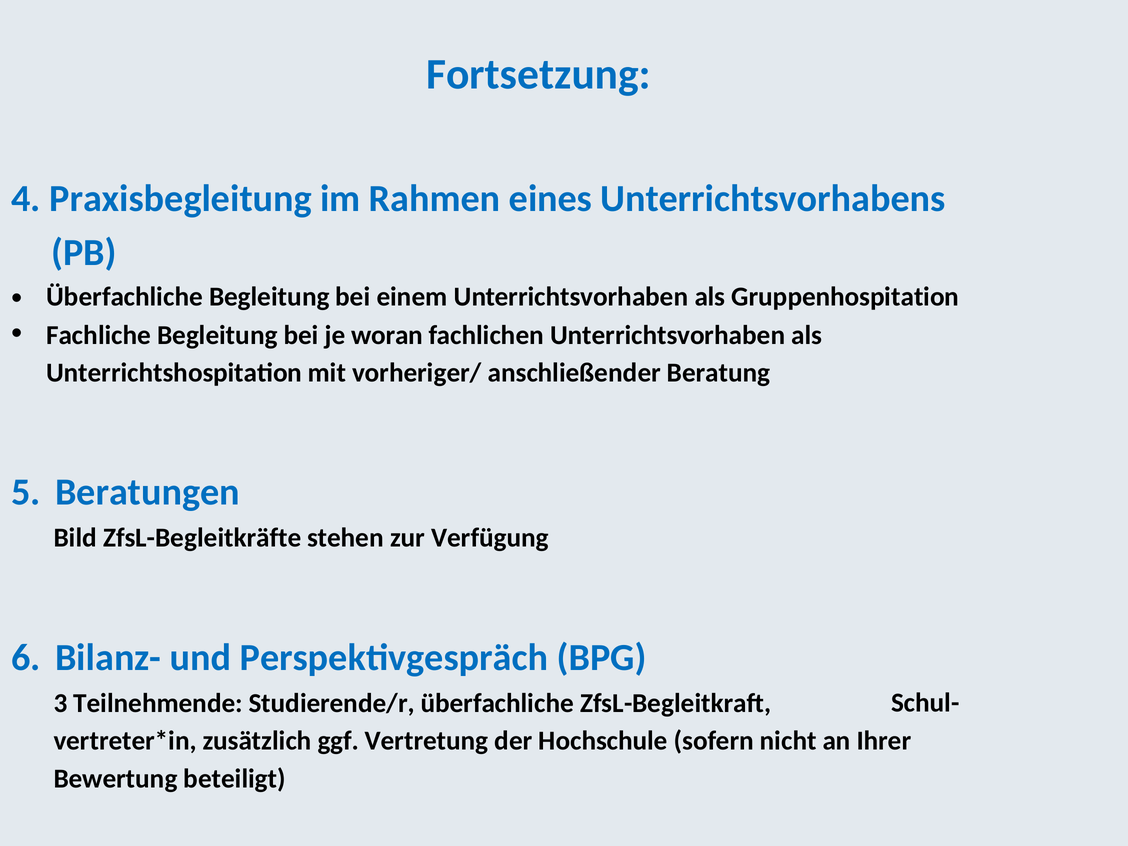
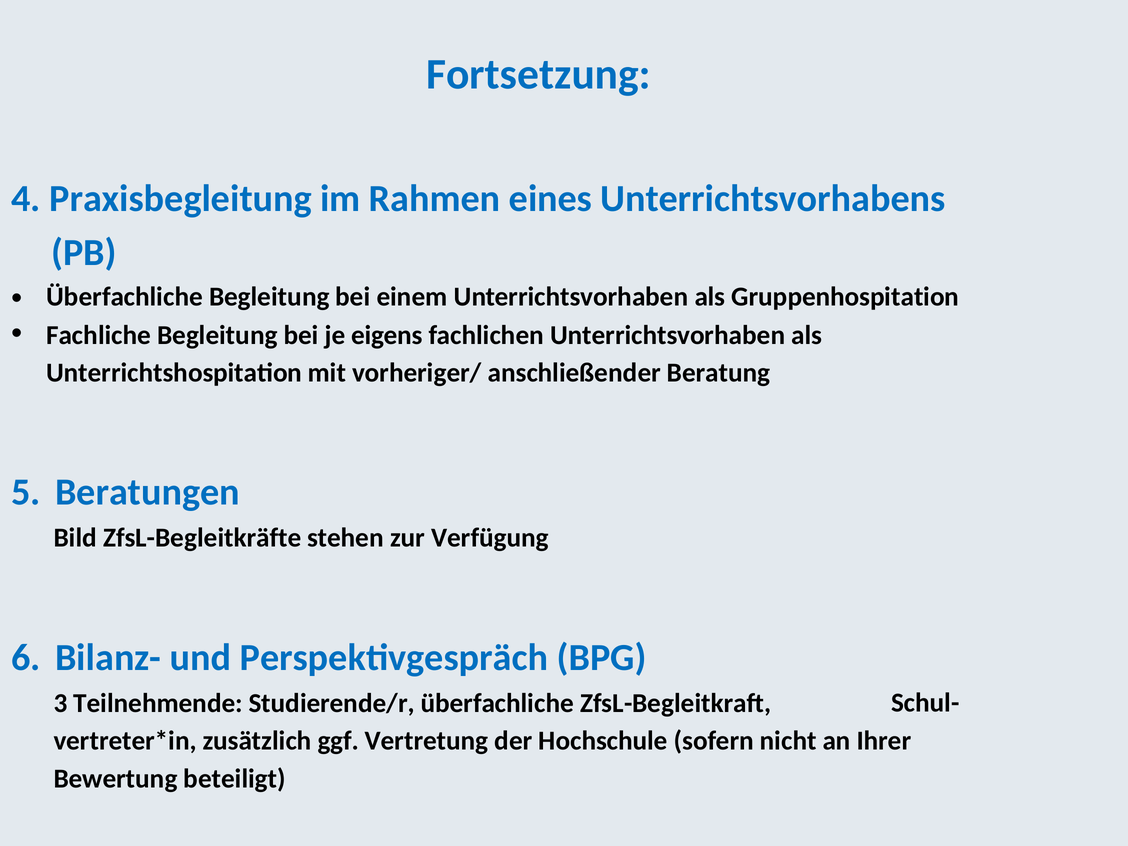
woran: woran -> eigens (387, 335)
